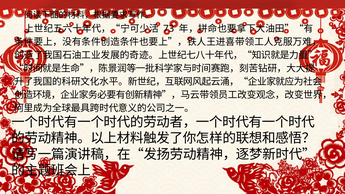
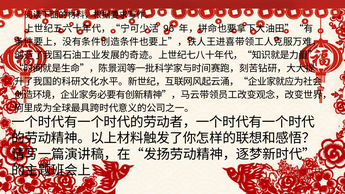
73: 73 -> 96 (169, 29)
